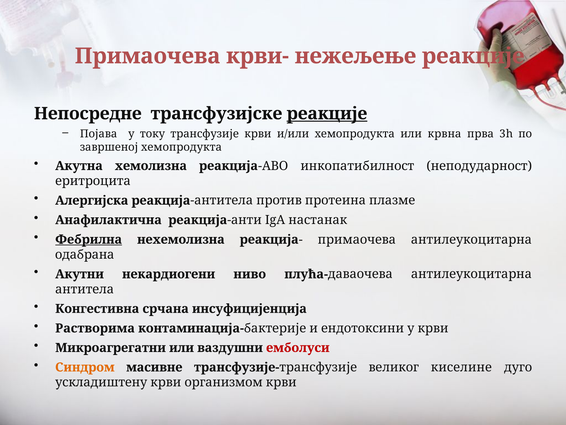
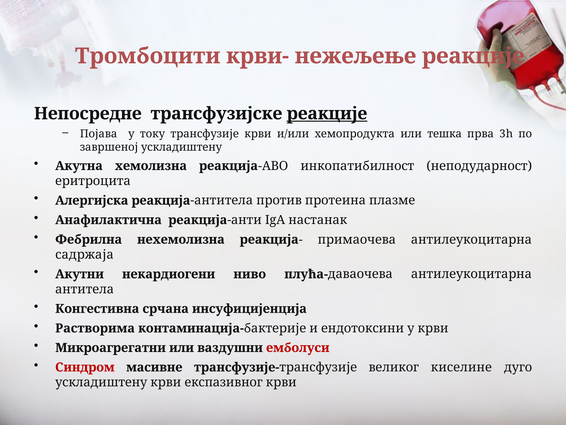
Примаочева: Примаочева -> Тромбоцити (148, 56)
крвна: крвна -> тешка (445, 134)
завршеној хемопродукта: хемопродукта -> ускладиштену (182, 147)
Фебрилна underline: present -> none (89, 239)
одабрана: одабрана -> садржаја (85, 254)
Синдром colour: orange -> red (85, 367)
организмом: организмом -> експазивног (224, 382)
